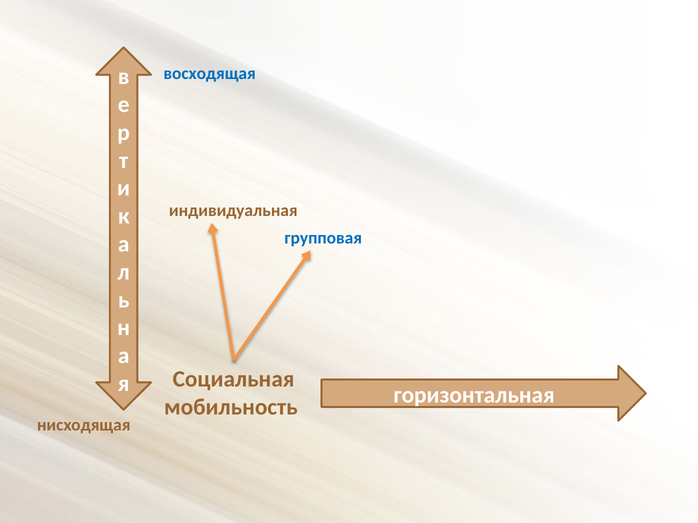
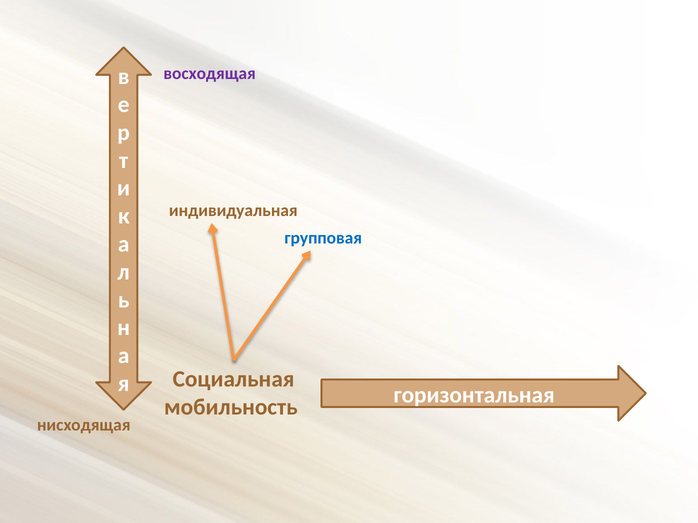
восходящая colour: blue -> purple (210, 73)
